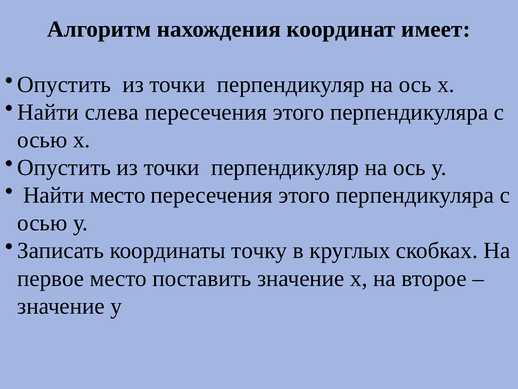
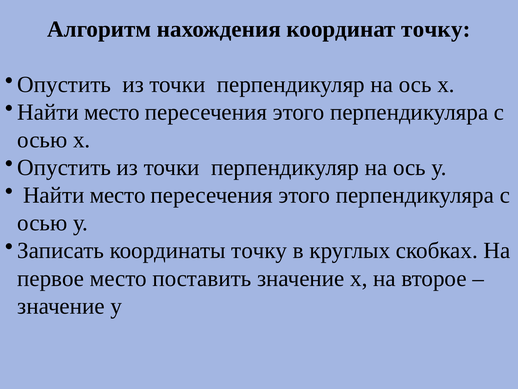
координат имеет: имеет -> точку (436, 29)
слева: слева -> место (112, 112)
